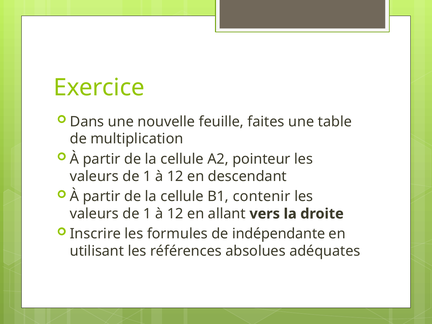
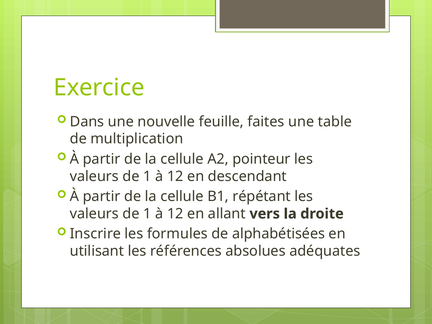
contenir: contenir -> répétant (262, 196)
indépendante: indépendante -> alphabétisées (279, 234)
